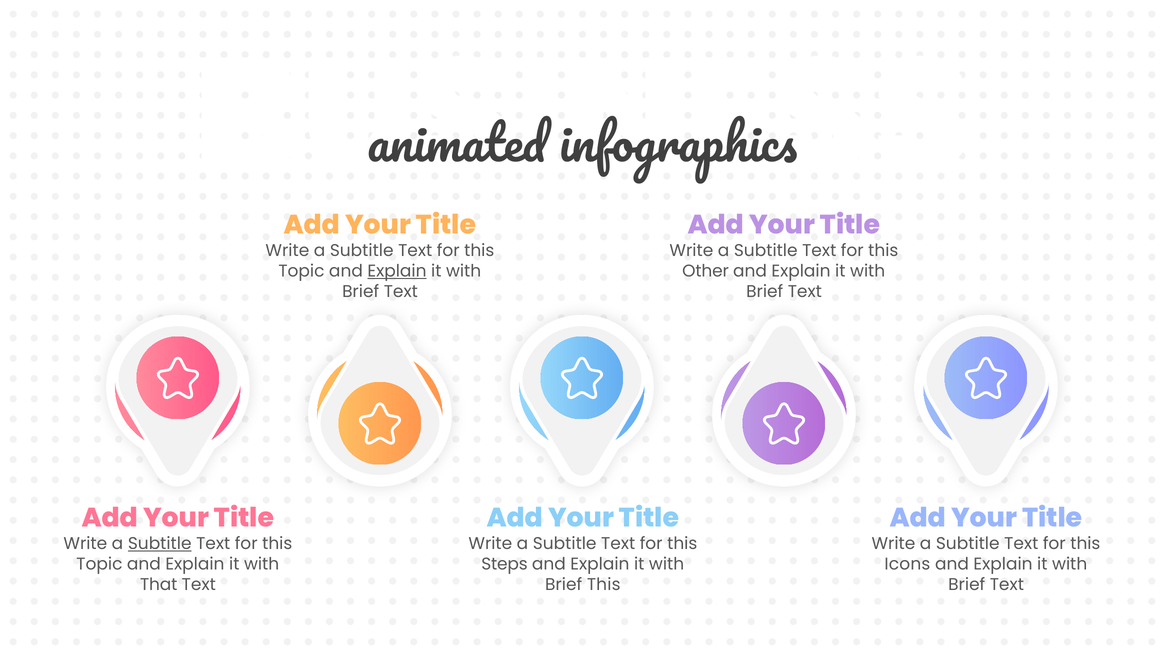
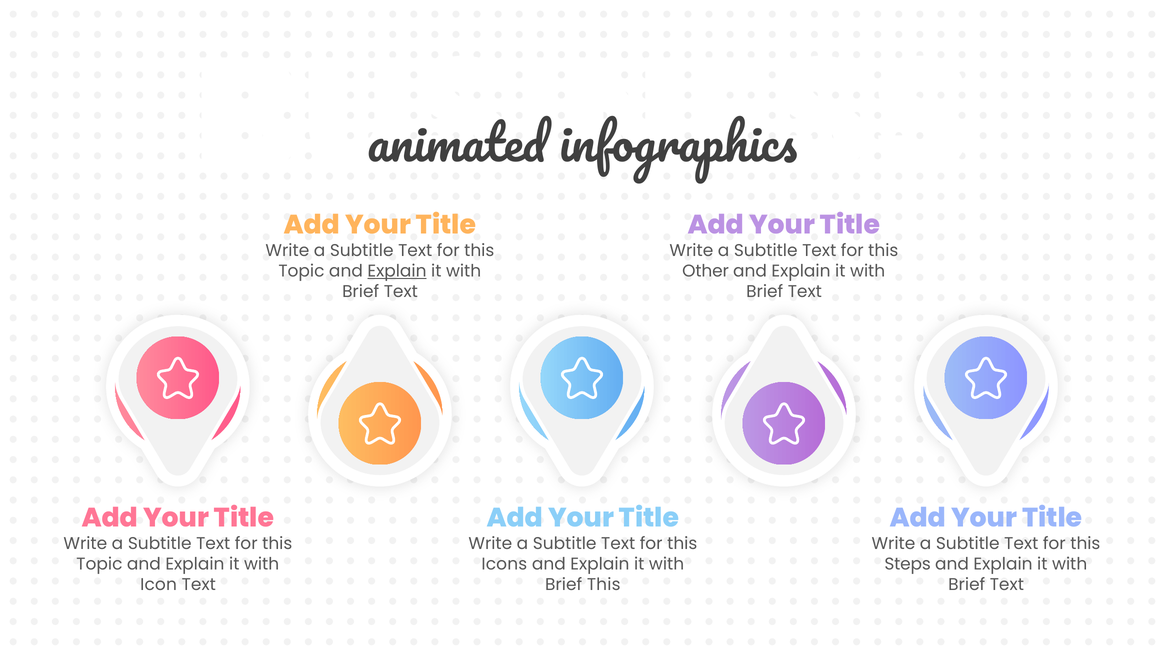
Subtitle underline: present -> none (160, 543)
Steps: Steps -> Icons (504, 564)
Icons: Icons -> Steps (908, 564)
That: That -> Icon (159, 584)
